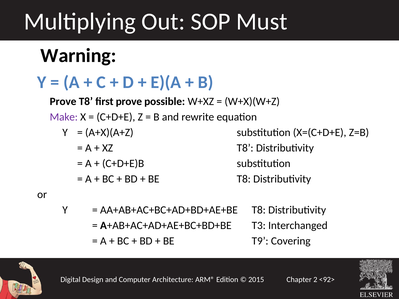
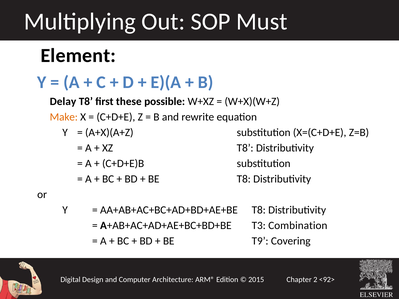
Warning: Warning -> Element (78, 56)
Prove: Prove -> Delay (63, 101)
first prove: prove -> these (129, 101)
Make colour: purple -> orange (64, 117)
Interchanged: Interchanged -> Combination (298, 226)
